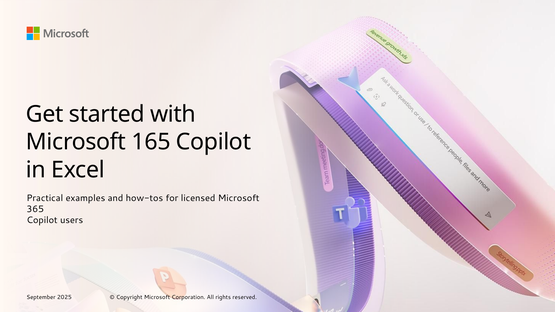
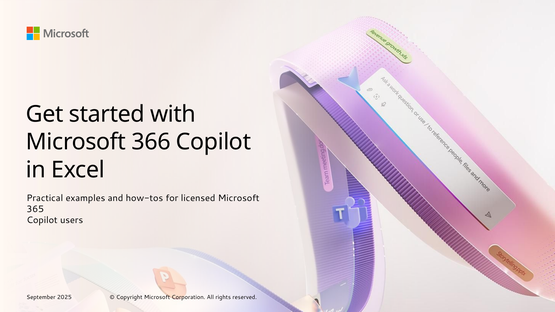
165: 165 -> 366 (151, 142)
